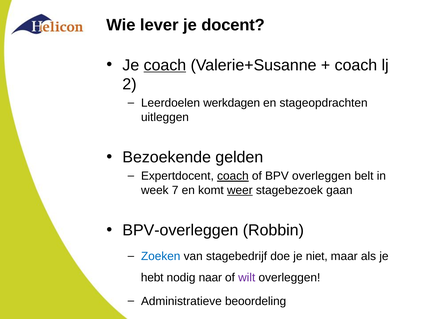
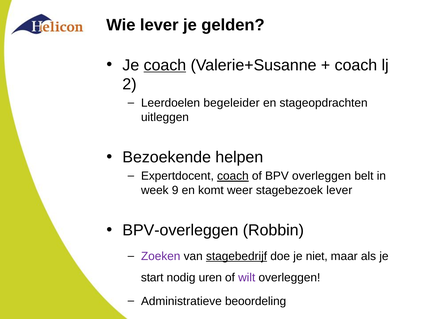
docent: docent -> gelden (233, 25)
werkdagen: werkdagen -> begeleider (232, 103)
gelden: gelden -> helpen (239, 157)
7: 7 -> 9 (175, 190)
weer underline: present -> none (240, 190)
stagebezoek gaan: gaan -> lever (339, 190)
Zoeken colour: blue -> purple (161, 256)
stagebedrijf underline: none -> present (237, 256)
hebt: hebt -> start (152, 277)
naar: naar -> uren (210, 277)
